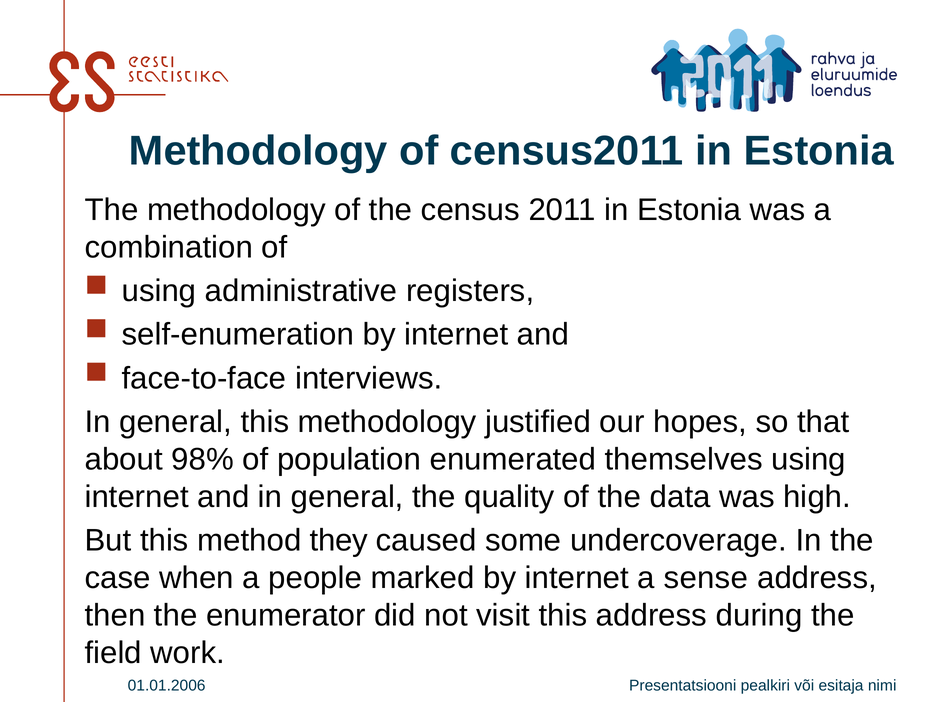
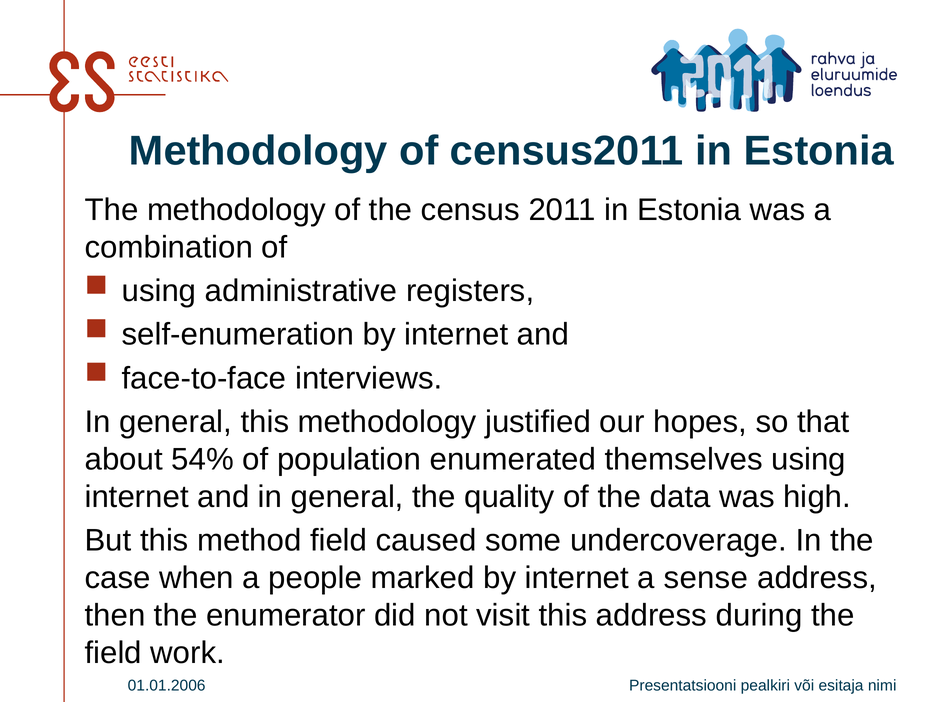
98%: 98% -> 54% (203, 459)
method they: they -> field (339, 540)
